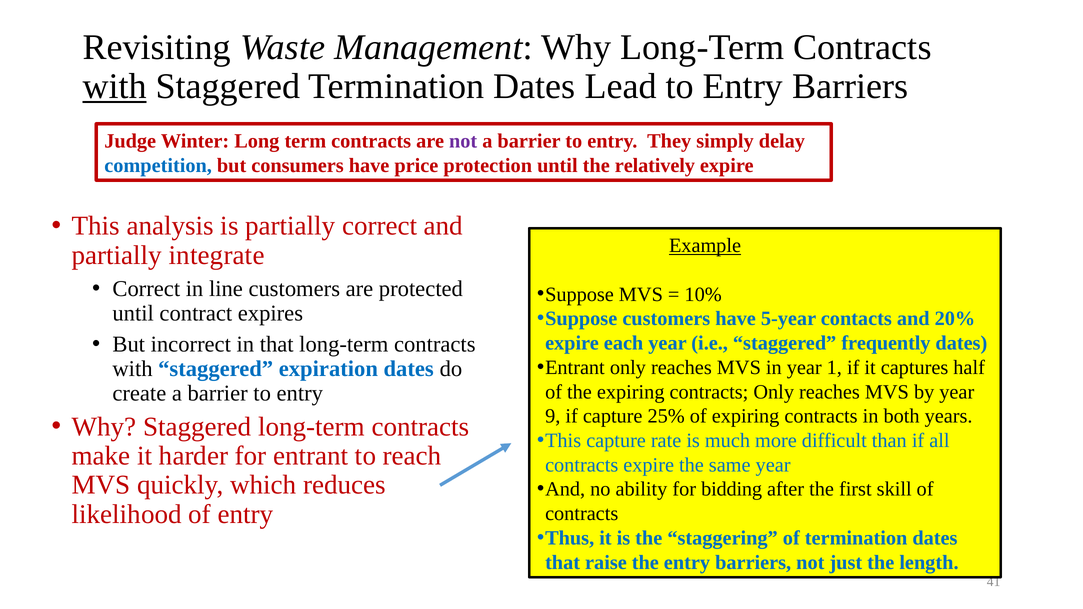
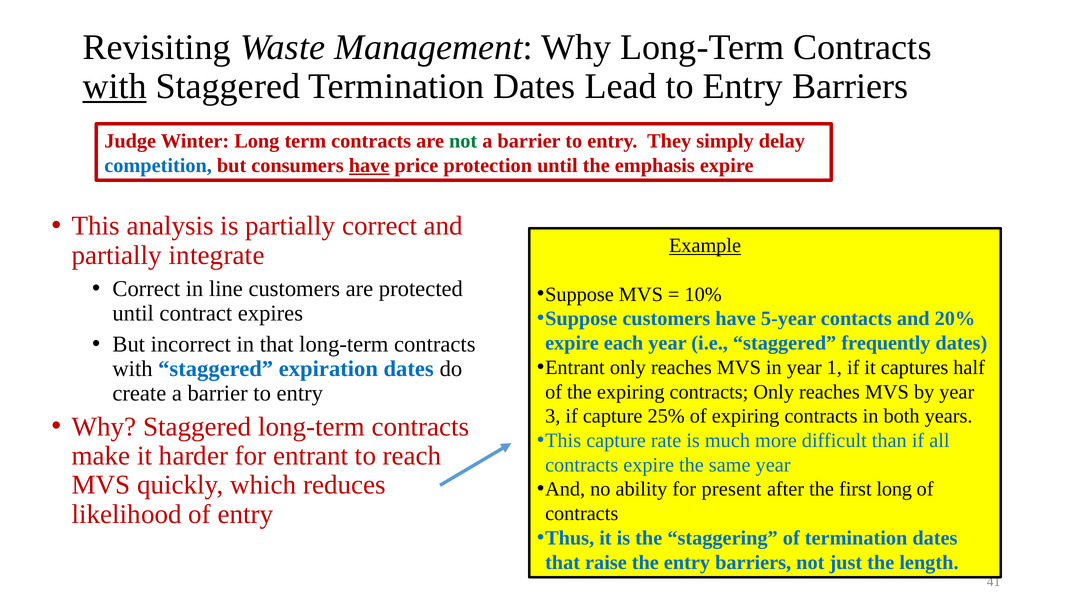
not colour: purple -> green (463, 141)
have underline: none -> present (369, 166)
relatively: relatively -> emphasis (655, 166)
9: 9 -> 3 (553, 416)
bidding: bidding -> present (731, 489)
first skill: skill -> long (894, 489)
